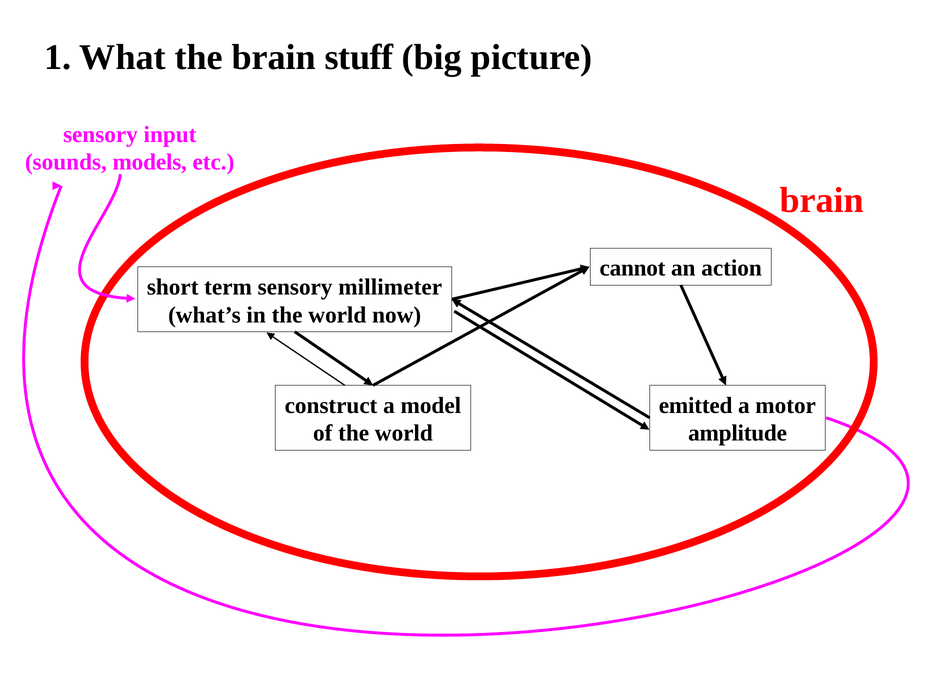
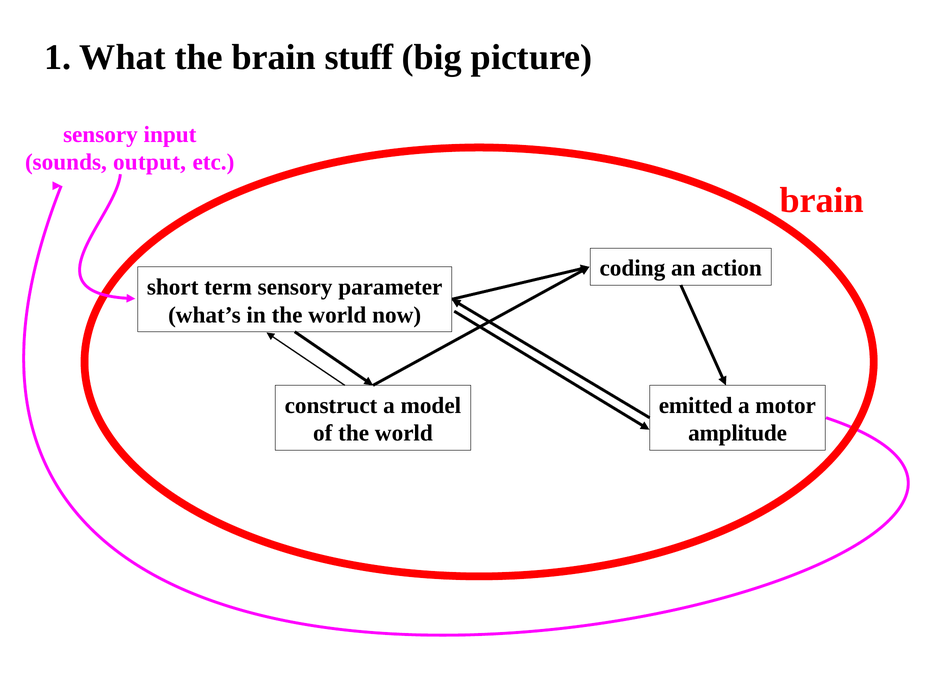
models: models -> output (150, 162)
cannot: cannot -> coding (632, 268)
millimeter: millimeter -> parameter (390, 287)
